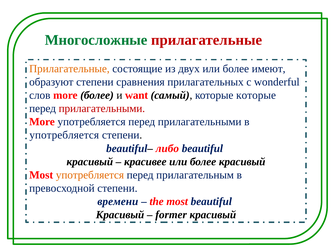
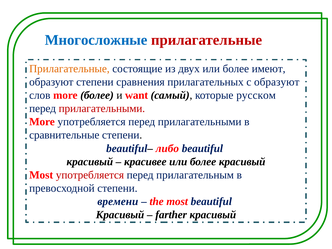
Многосложные colour: green -> blue (96, 40)
с wonderful: wonderful -> образуют (277, 82)
которые которые: которые -> русском (256, 95)
употребляется: употребляется -> сравнительные (64, 135)
употребляется colour: orange -> red (90, 175)
former: former -> farther (171, 215)
